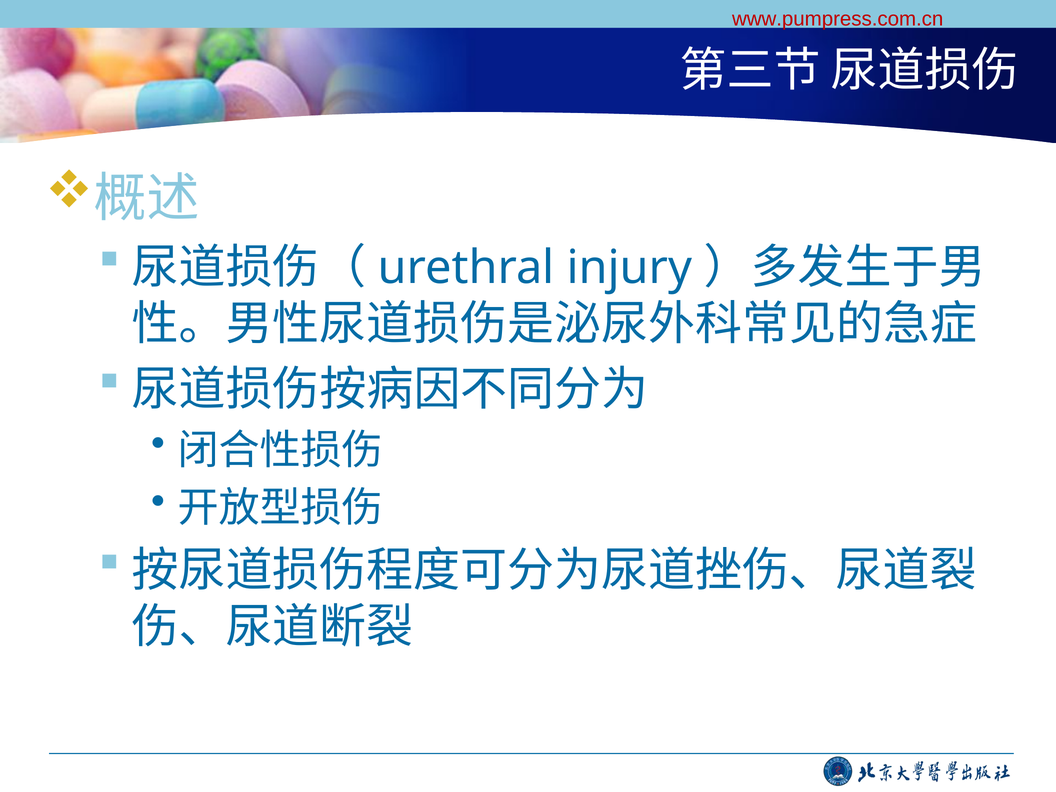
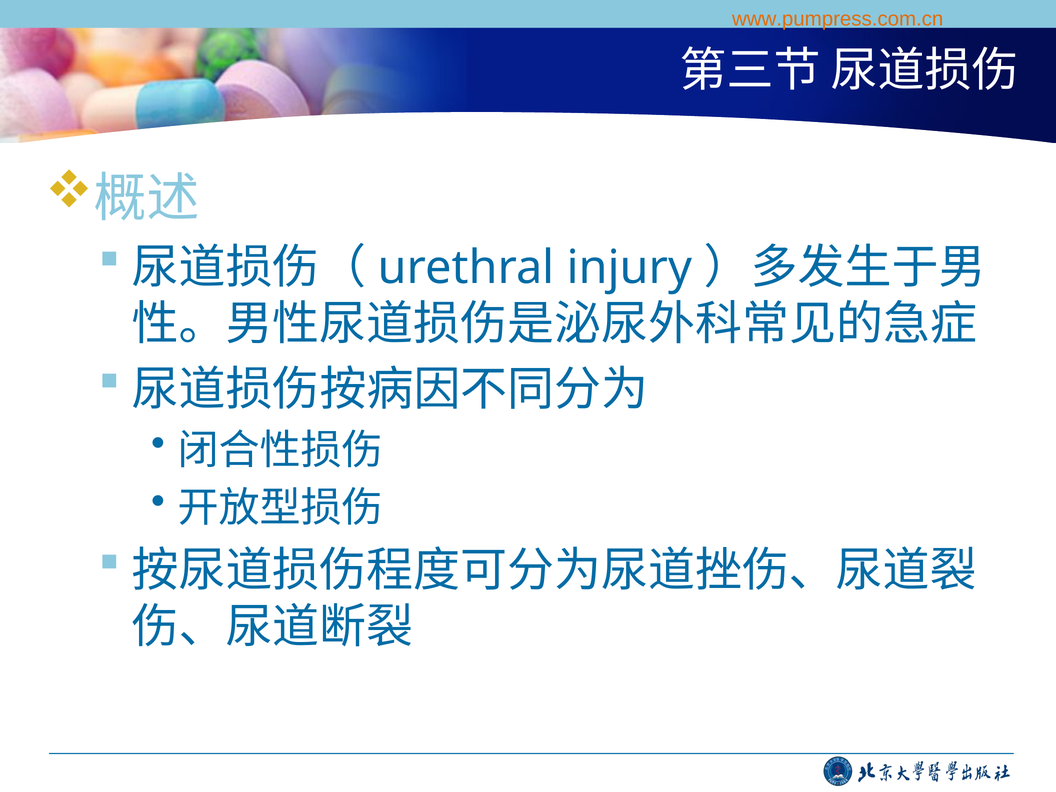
www.pumpress.com.cn colour: red -> orange (838, 19)
